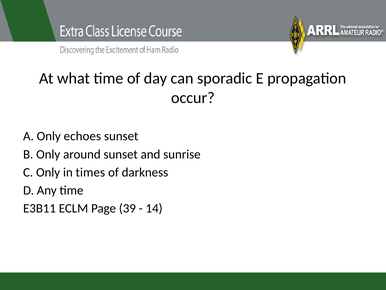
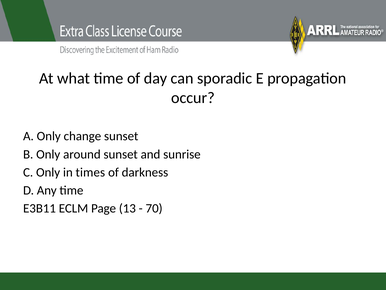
echoes: echoes -> change (82, 136)
39: 39 -> 13 (127, 208)
14: 14 -> 70 (154, 208)
